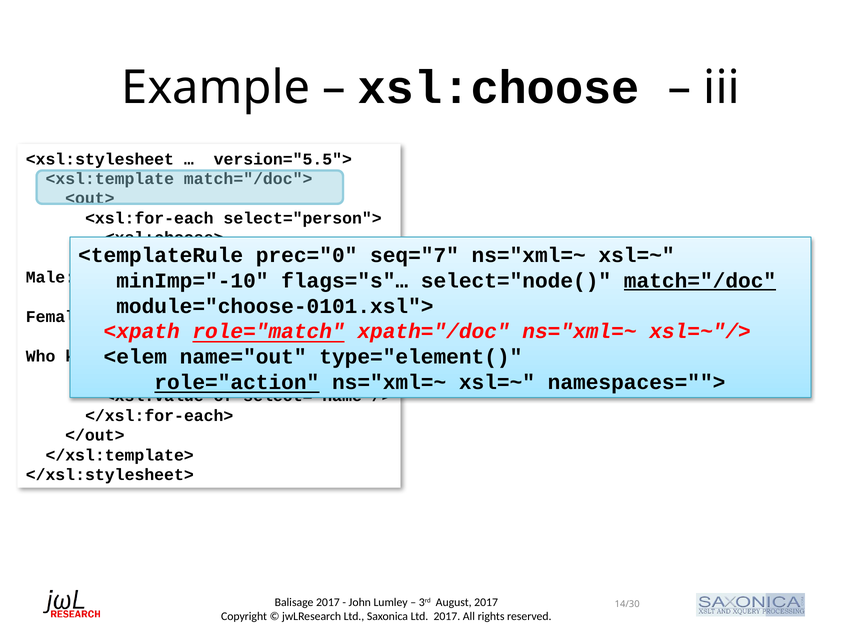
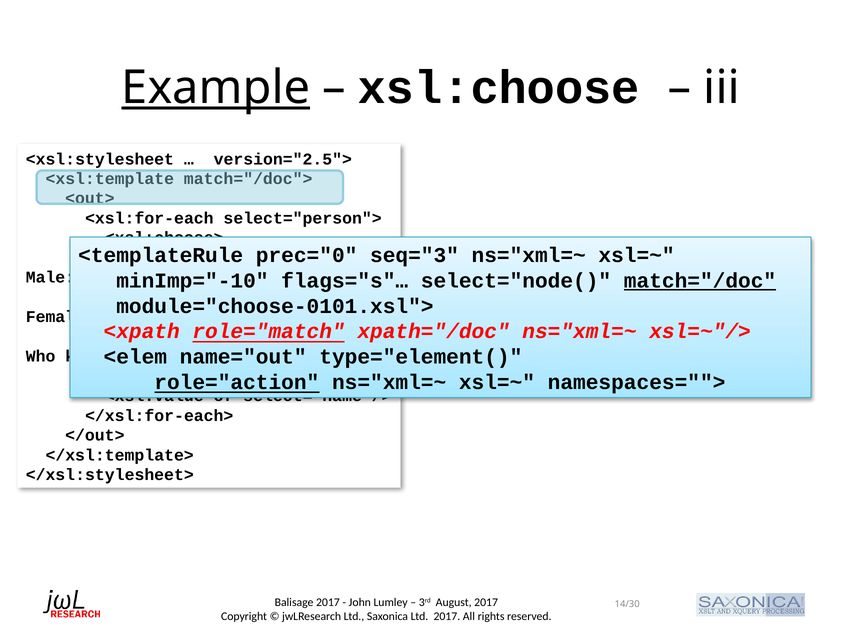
Example underline: none -> present (216, 88)
version="5.5">: version="5.5"> -> version="2.5"> (283, 159)
seq="7: seq="7 -> seq="3 (414, 256)
